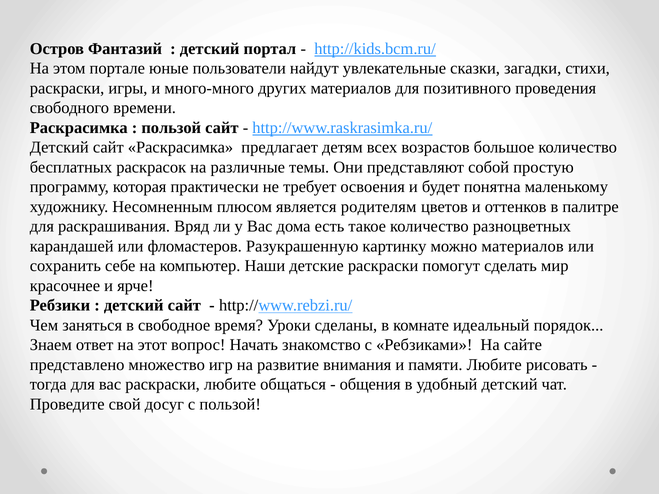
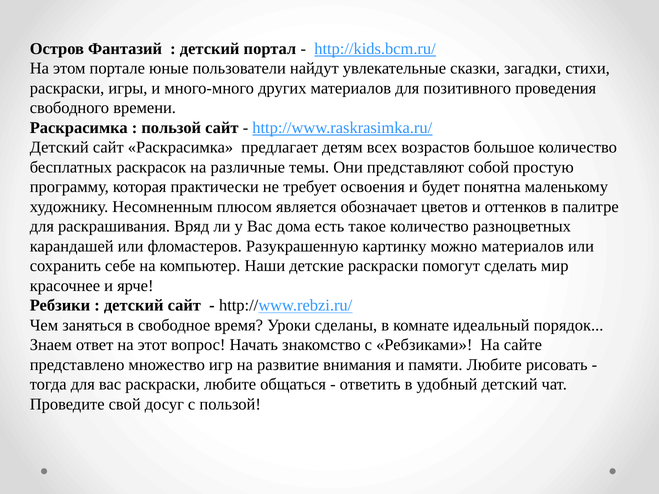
родителям: родителям -> обозначает (379, 207)
общения: общения -> ответить (370, 385)
